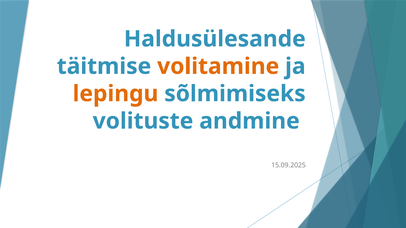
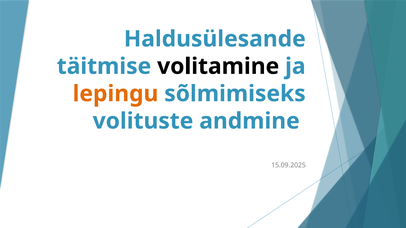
volitamine colour: orange -> black (218, 66)
